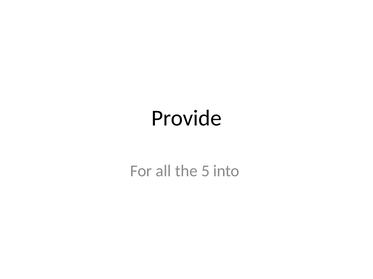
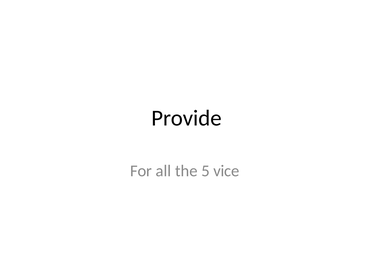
into: into -> vice (226, 171)
